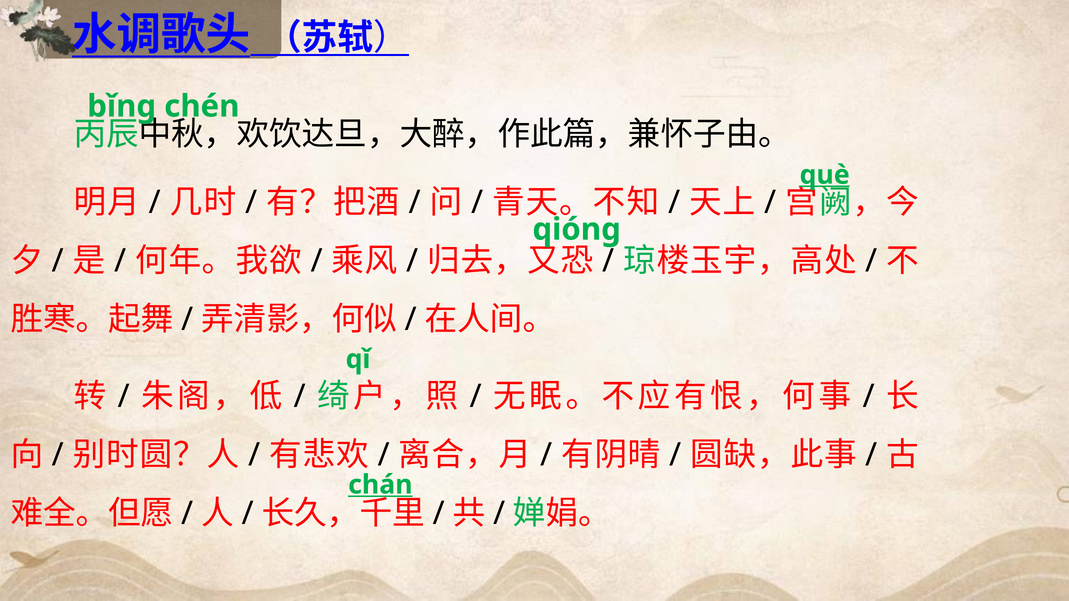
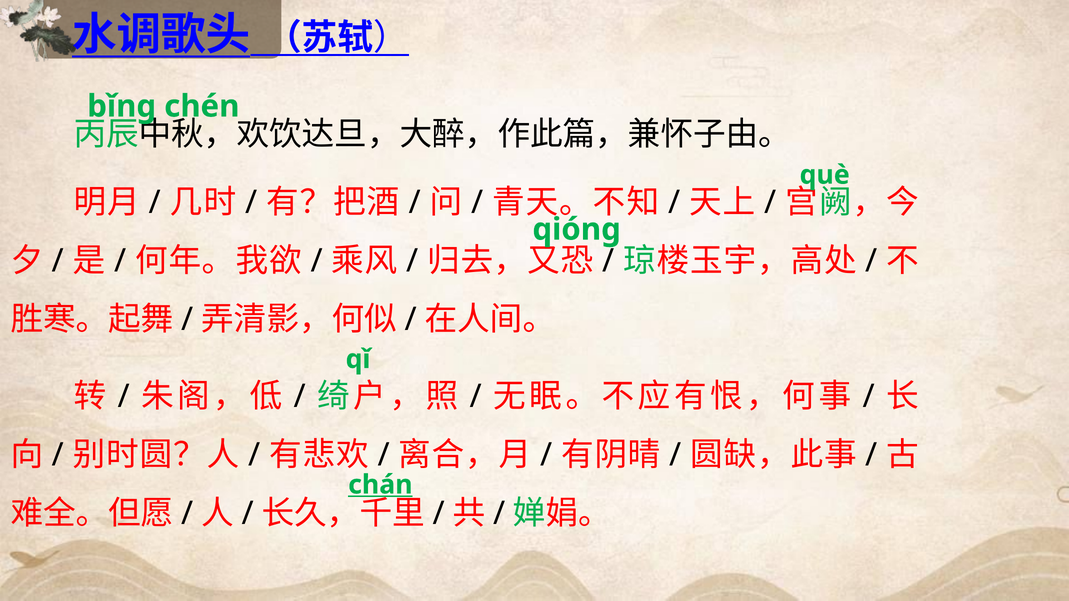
què underline: present -> none (825, 175)
